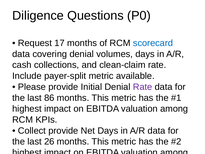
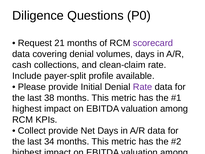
17: 17 -> 21 (60, 43)
scorecard colour: blue -> purple (153, 43)
payer-split metric: metric -> profile (101, 76)
86: 86 -> 38 (49, 98)
26: 26 -> 34 (49, 141)
